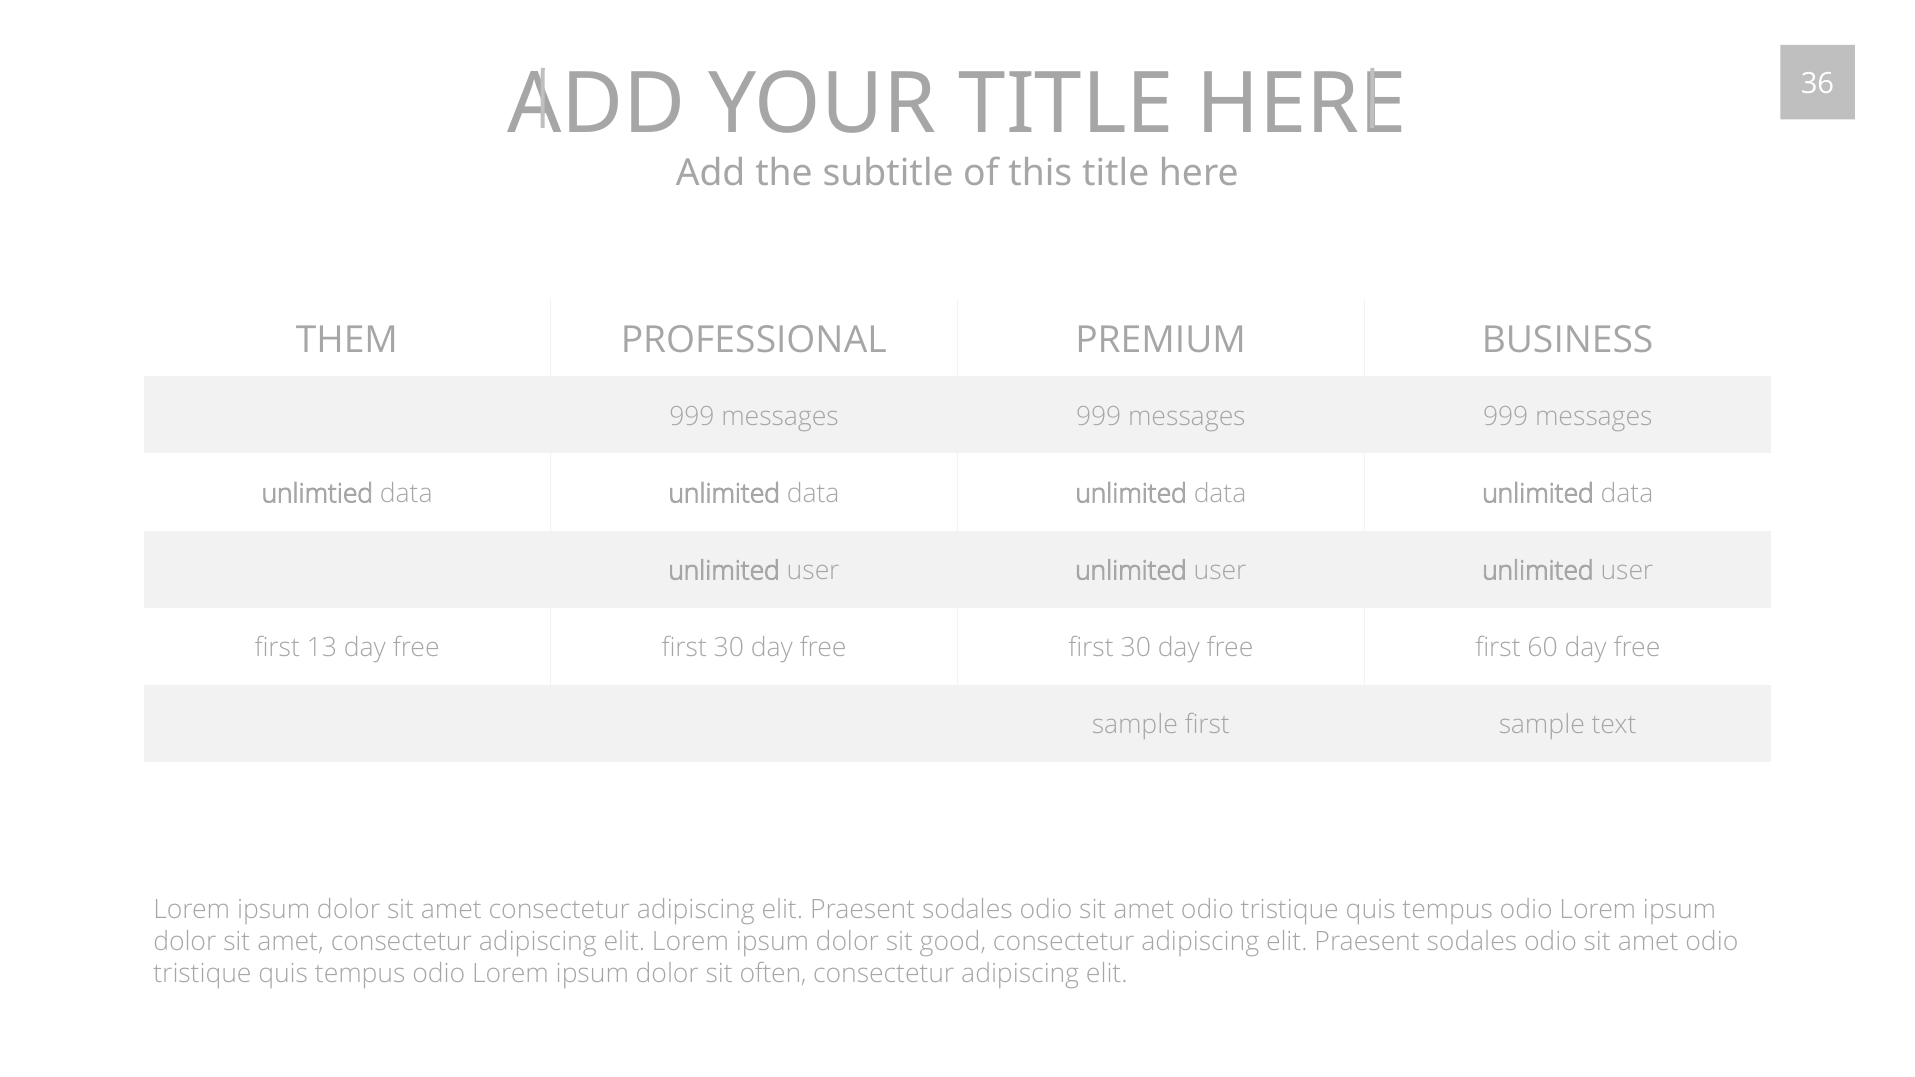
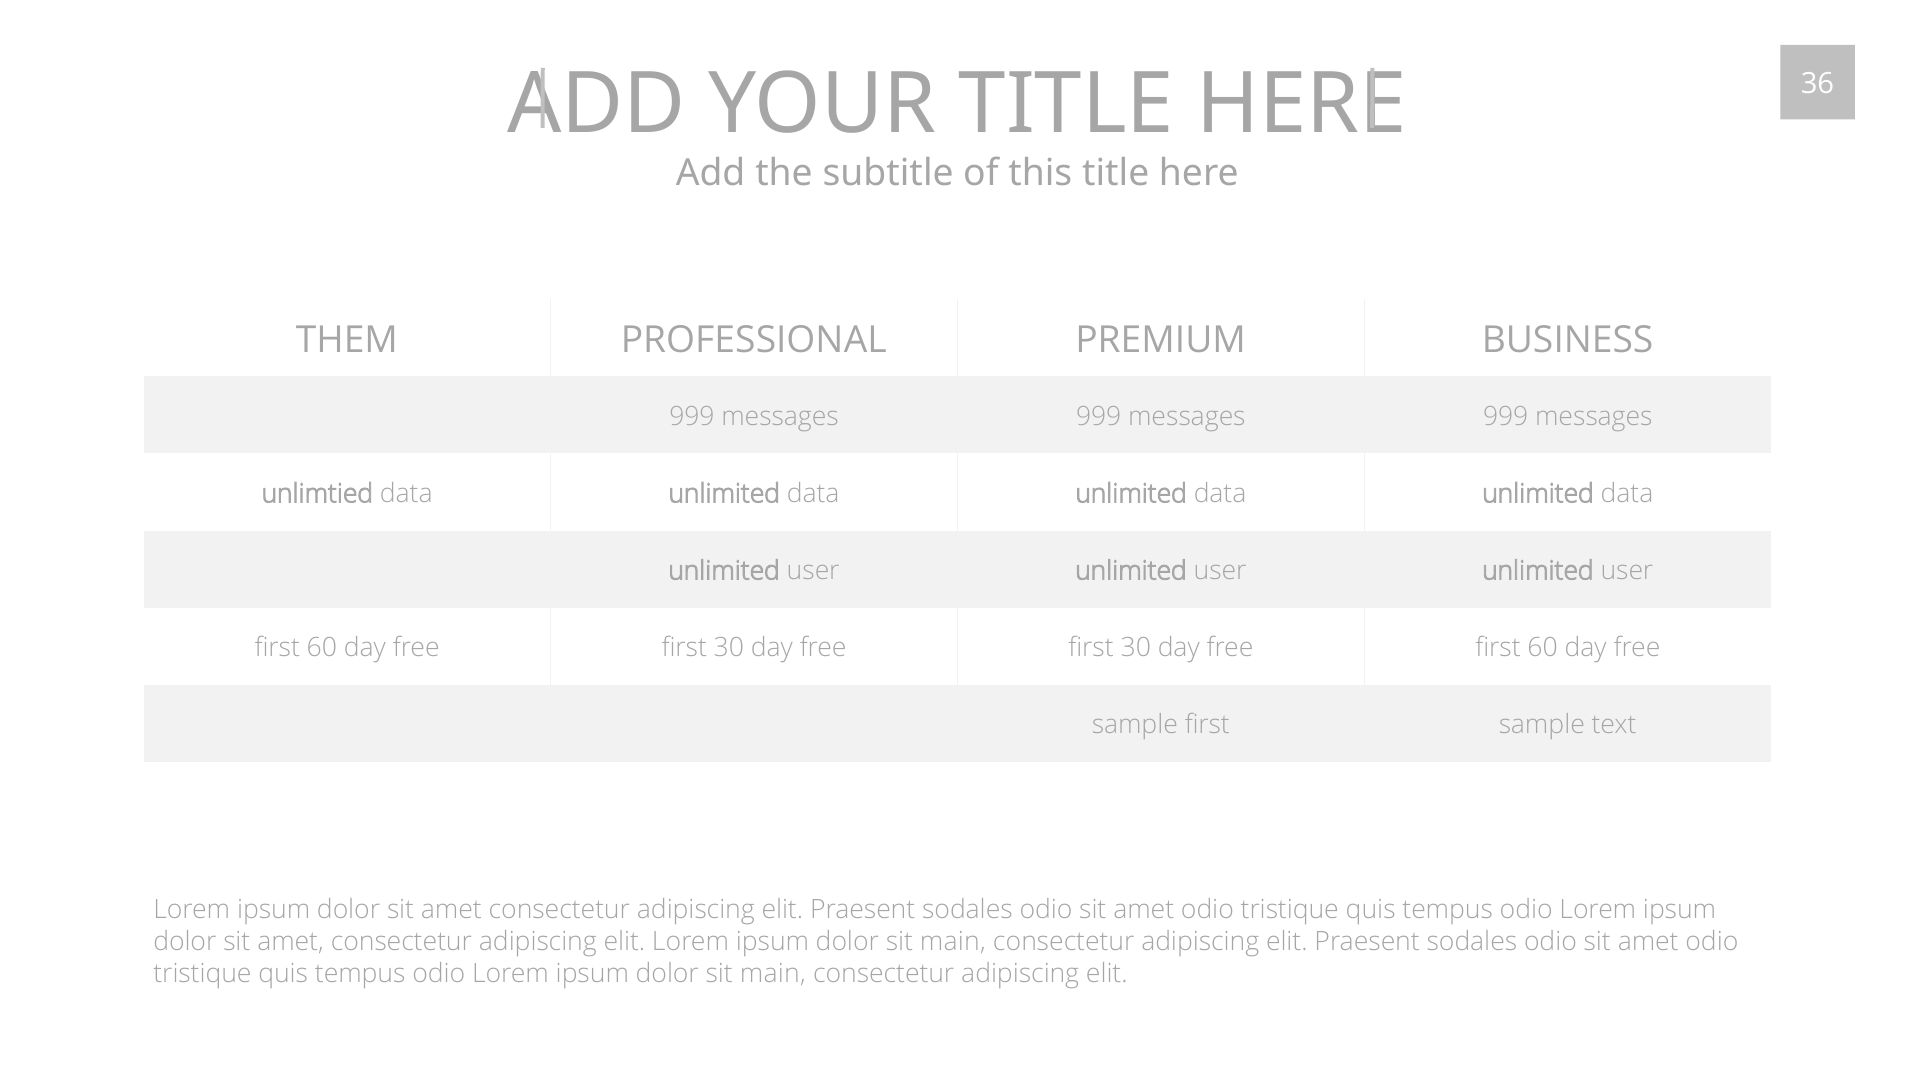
13: 13 -> 60 (322, 648)
good: good -> main (953, 942)
often: often -> main (773, 974)
